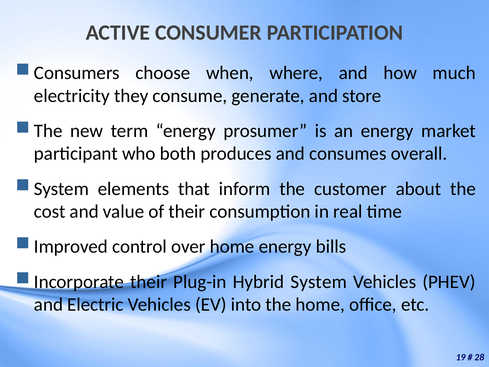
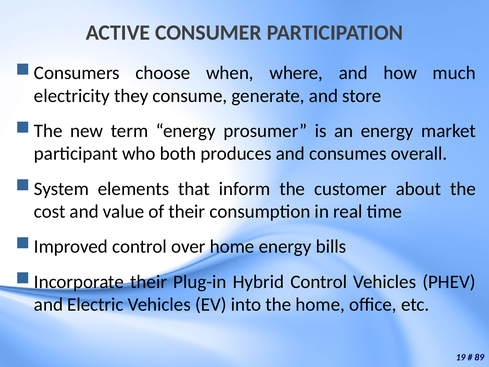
Hybrid System: System -> Control (319, 282)
28: 28 -> 89 (479, 357)
